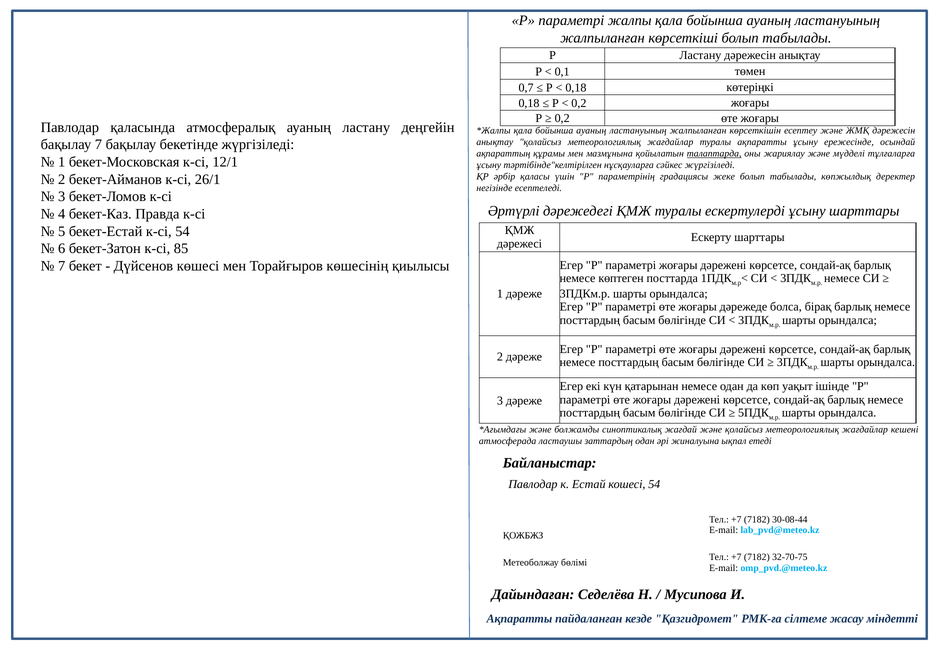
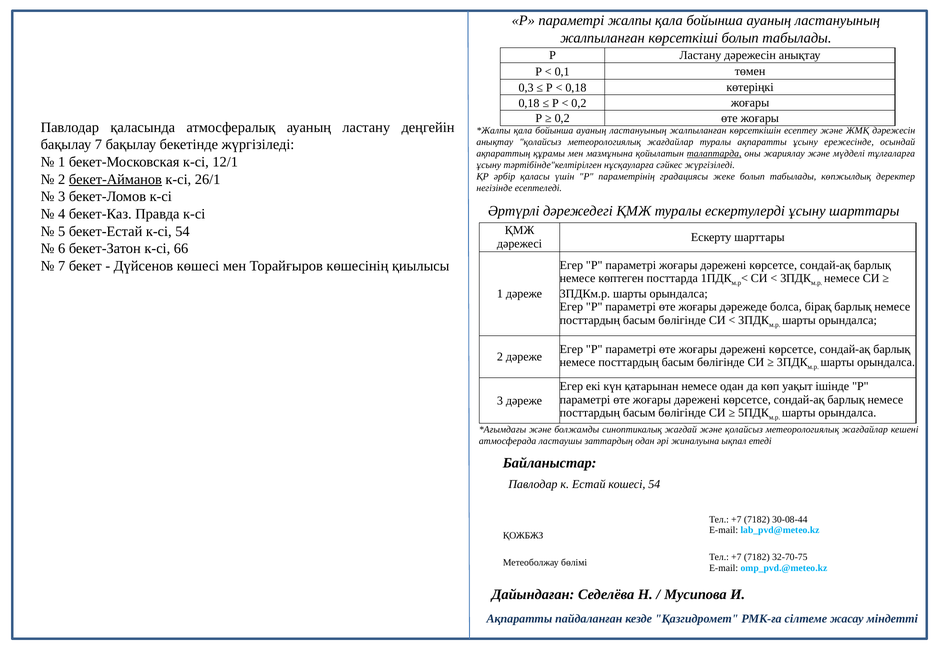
0,7: 0,7 -> 0,3 (526, 88)
бекет-Айманов underline: none -> present (115, 179)
85: 85 -> 66 (181, 249)
